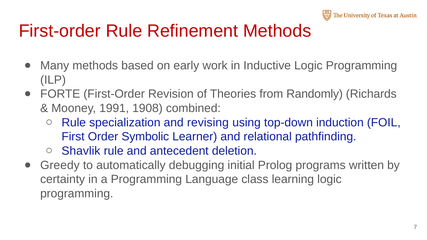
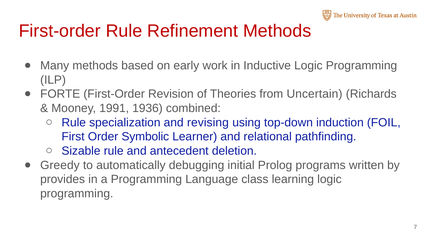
Randomly: Randomly -> Uncertain (314, 94)
1908: 1908 -> 1936 (147, 108)
Shavlik: Shavlik -> Sizable (81, 151)
certainty: certainty -> provides (63, 180)
